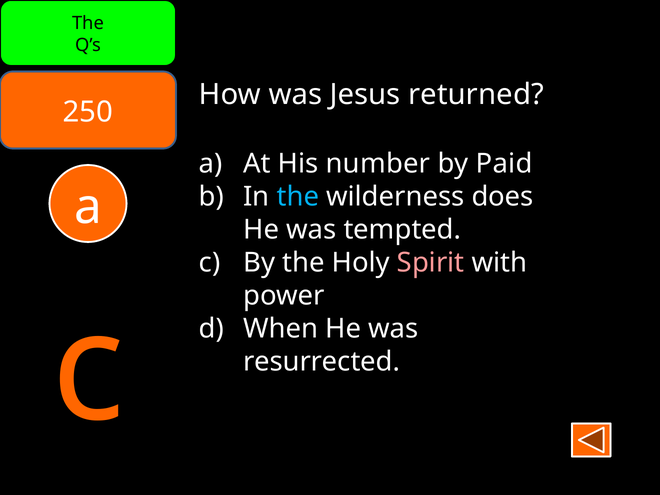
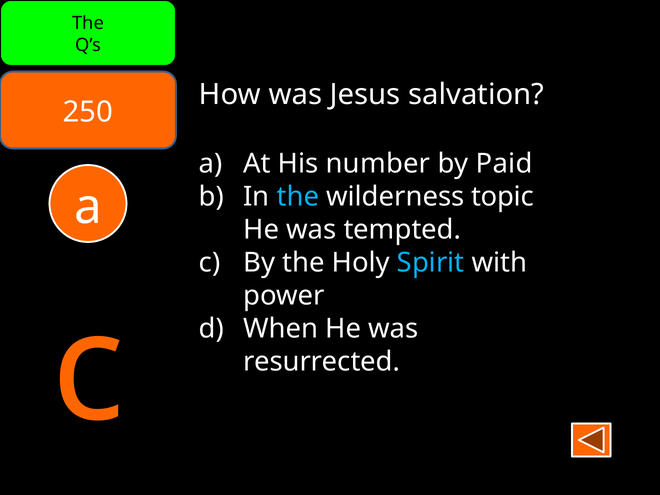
returned: returned -> salvation (476, 94)
does: does -> topic (503, 197)
Spirit colour: pink -> light blue (431, 263)
